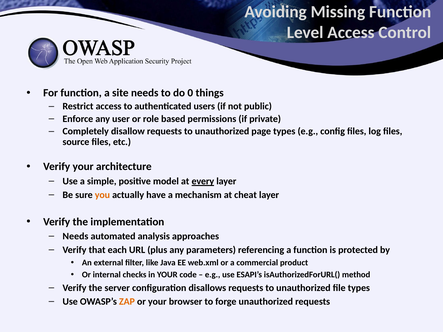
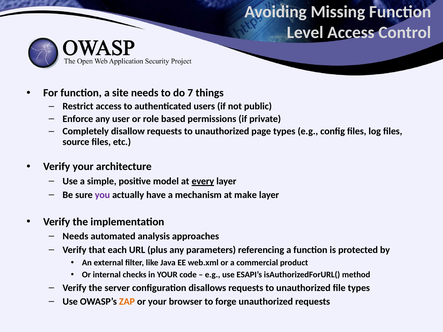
0: 0 -> 7 (190, 93)
you colour: orange -> purple (102, 195)
cheat: cheat -> make (246, 195)
